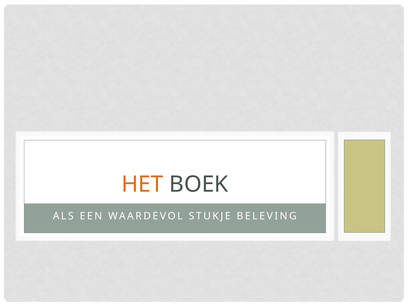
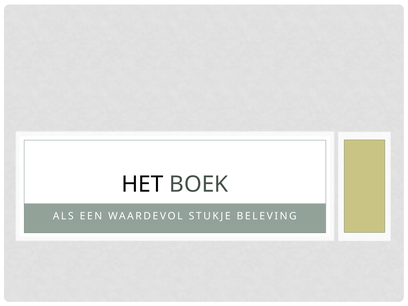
HET colour: orange -> black (142, 184)
